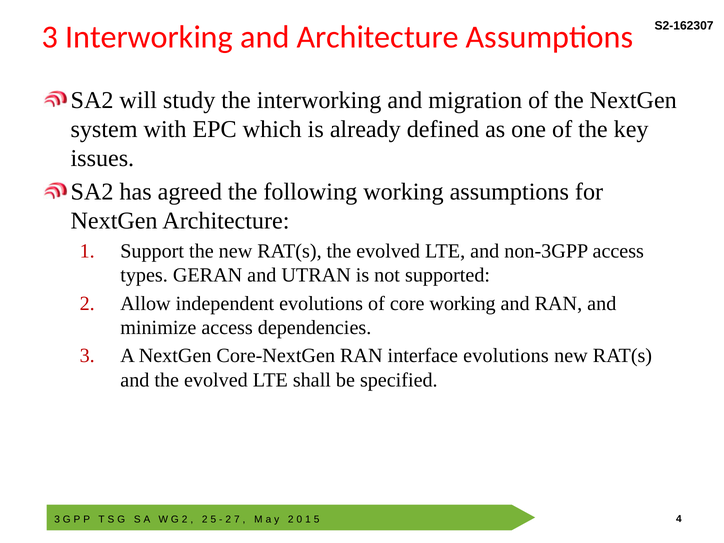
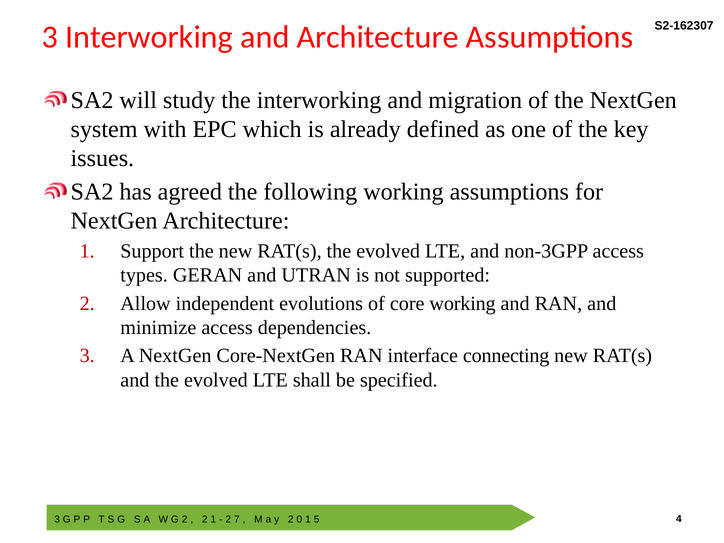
interface evolutions: evolutions -> connecting (506, 356)
5: 5 -> 1 (213, 519)
